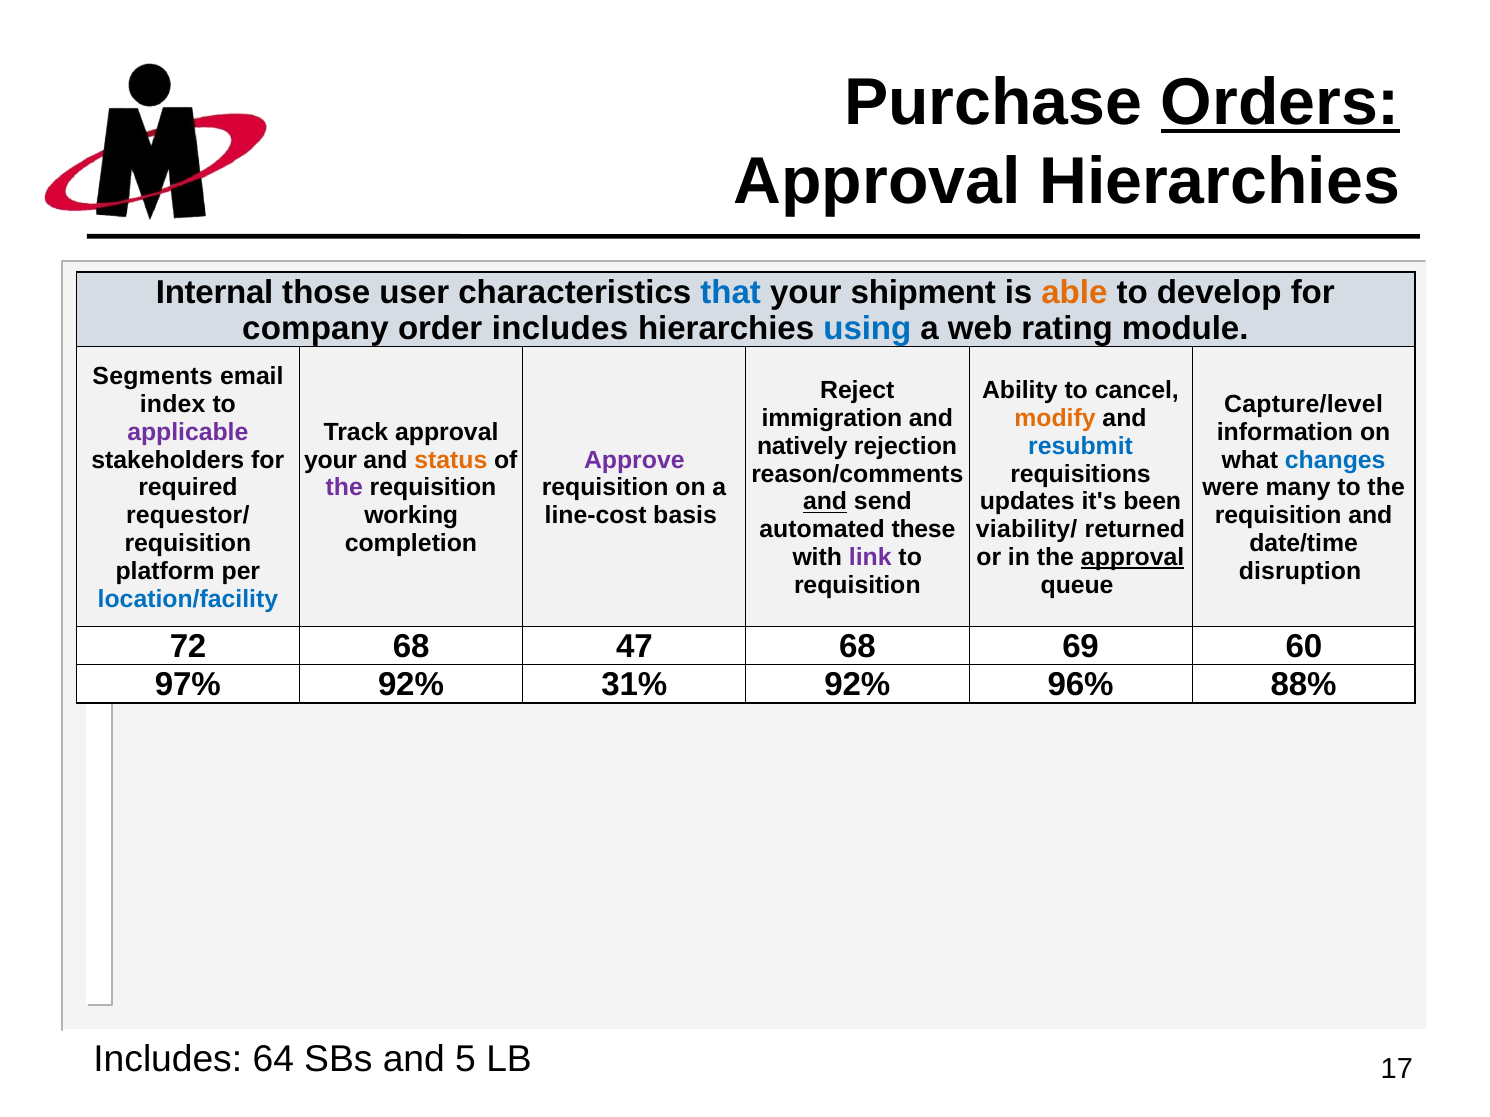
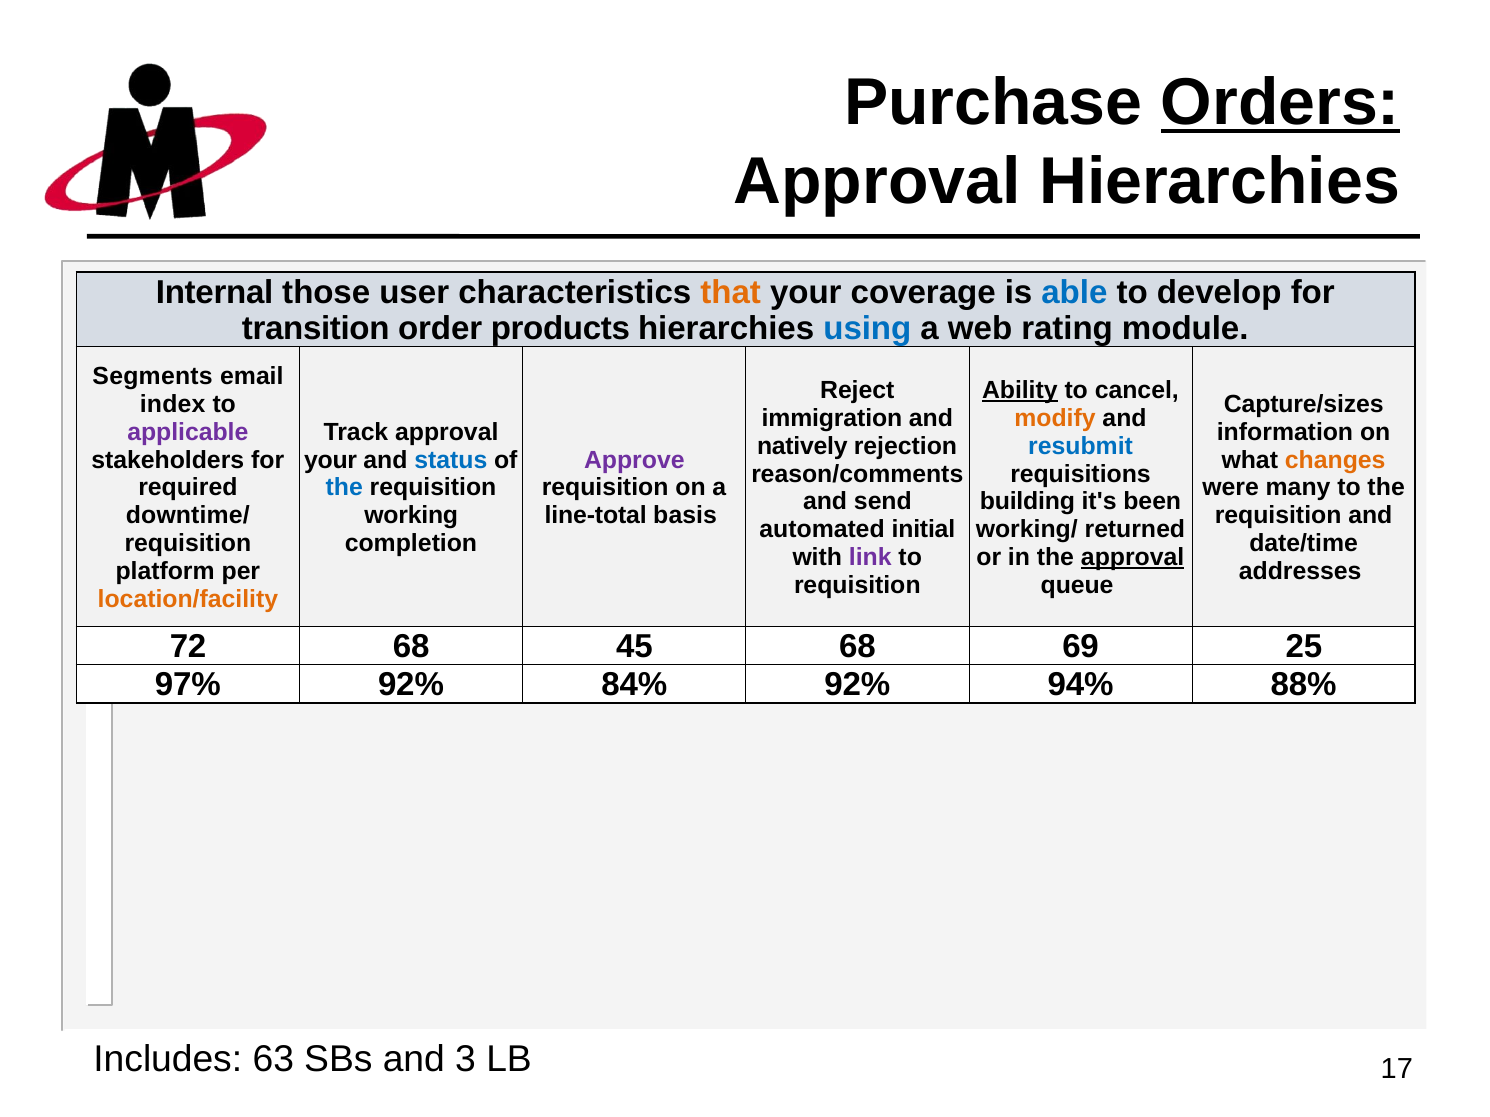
that colour: blue -> orange (731, 292)
shipment: shipment -> coverage (923, 292)
able colour: orange -> blue (1074, 292)
company: company -> transition (316, 329)
order includes: includes -> products (560, 329)
Ability underline: none -> present (1020, 391)
Capture/level: Capture/level -> Capture/sizes (1304, 405)
status colour: orange -> blue (451, 460)
changes colour: blue -> orange (1335, 460)
the colour: purple -> blue (344, 488)
and underline: present -> none (825, 502)
updates: updates -> building (1027, 502)
requestor/: requestor/ -> downtime/ (188, 516)
line-cost: line-cost -> line-total (596, 516)
these: these -> initial (923, 530)
viability/: viability/ -> working/ (1027, 530)
disruption: disruption -> addresses (1300, 571)
location/facility colour: blue -> orange (188, 599)
47: 47 -> 45 (634, 647)
60: 60 -> 25 (1304, 647)
31%: 31% -> 84% (634, 685)
96%: 96% -> 94% (1081, 685)
64: 64 -> 63 (273, 1060)
5: 5 -> 3 (466, 1060)
